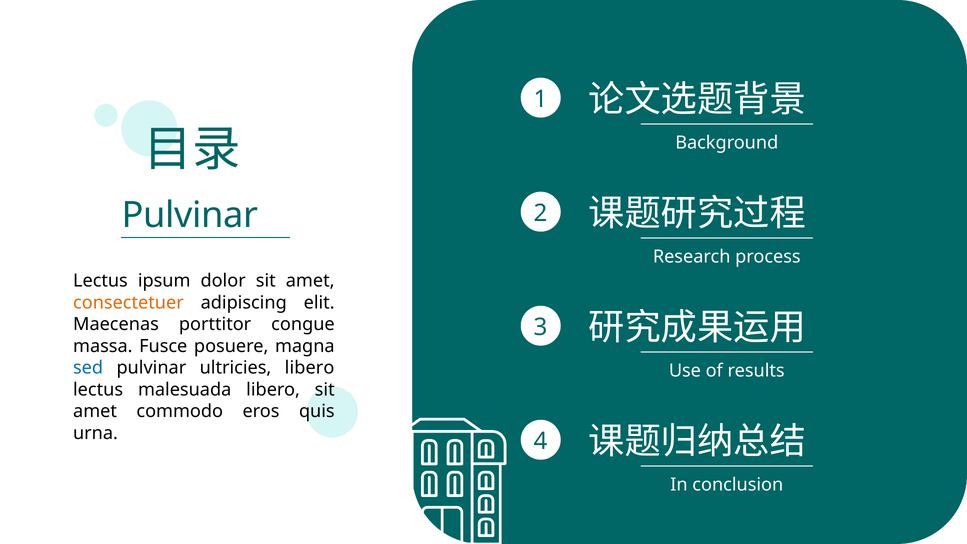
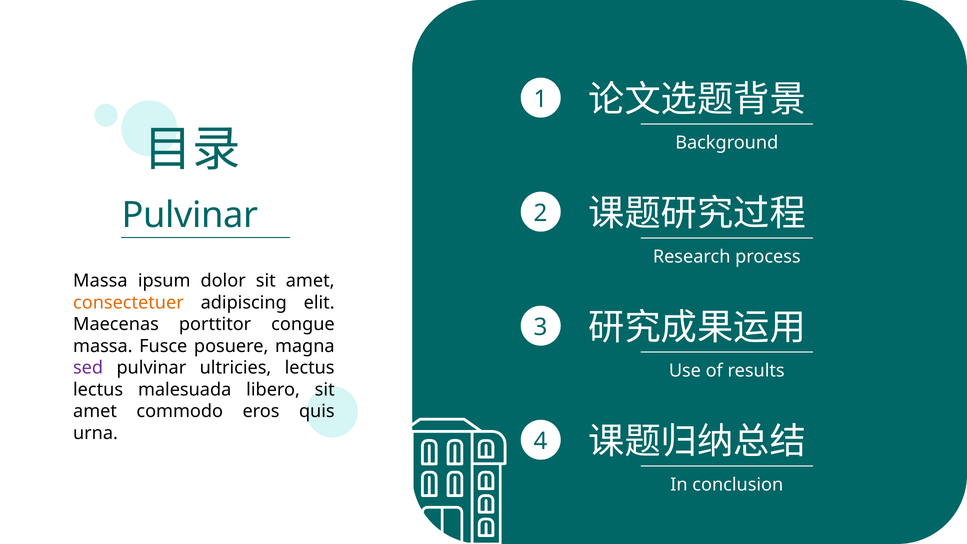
Lectus: Lectus -> Massa (100, 281)
sed colour: blue -> purple (88, 368)
ultricies libero: libero -> lectus (310, 368)
